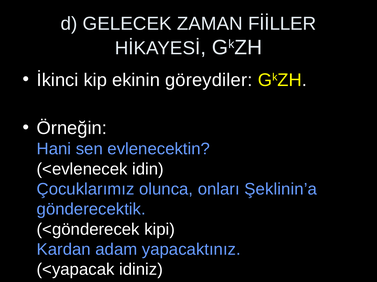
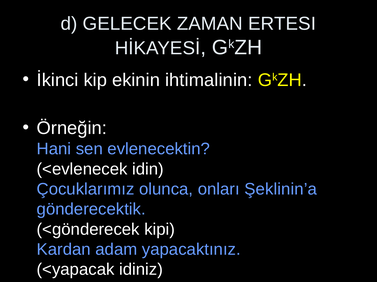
FİİLLER: FİİLLER -> ERTESI (282, 24)
göreydiler: göreydiler -> ihtimalinin (209, 80)
